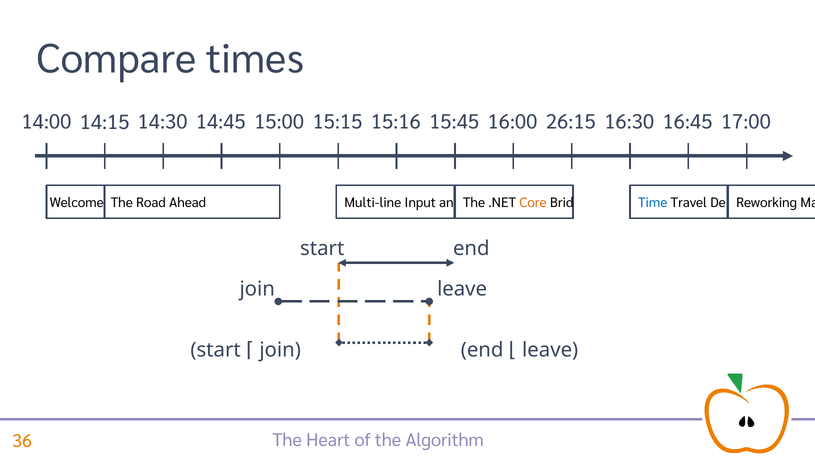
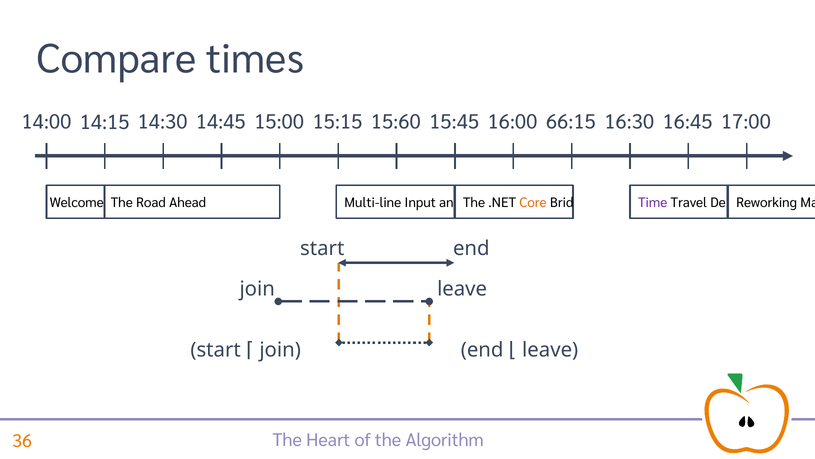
15:16: 15:16 -> 15:60 (396, 122)
26:15: 26:15 -> 66:15 (571, 122)
Time colour: blue -> purple (653, 203)
